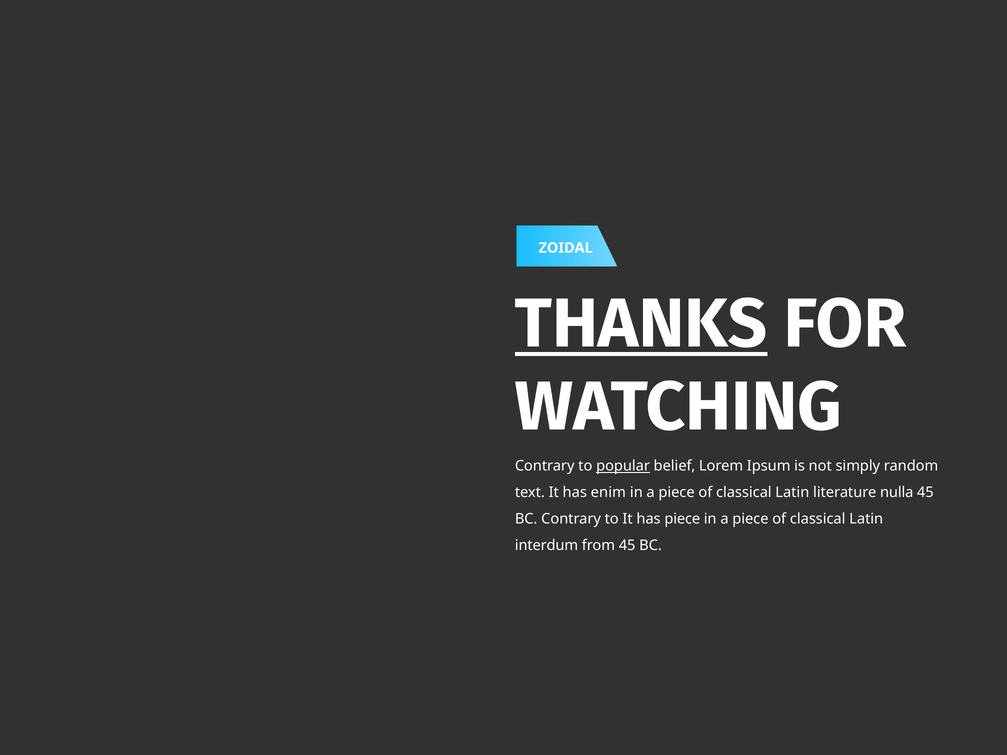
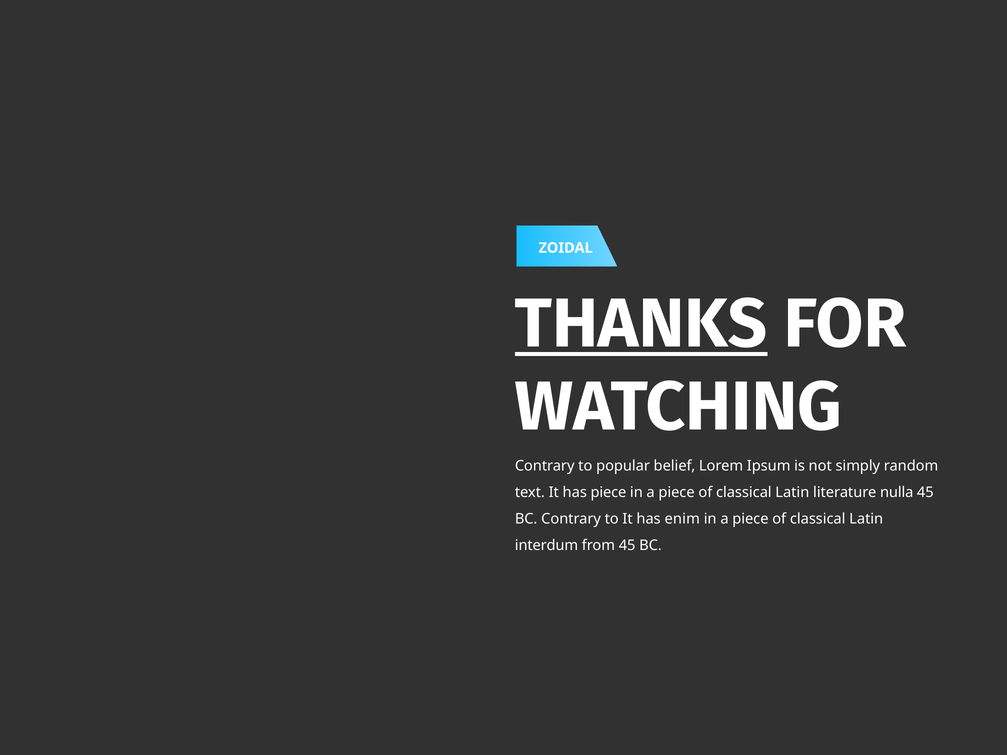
popular underline: present -> none (623, 466)
has enim: enim -> piece (608, 493)
has piece: piece -> enim (682, 519)
